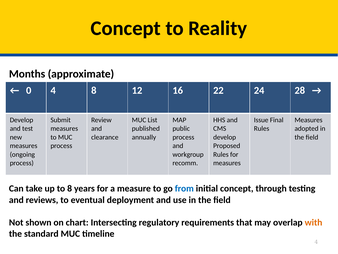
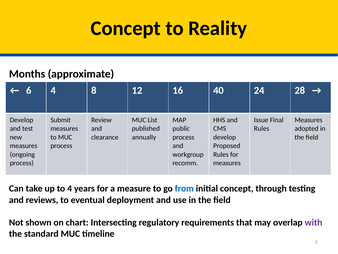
0: 0 -> 6 (29, 90)
22: 22 -> 40 (218, 90)
to 8: 8 -> 4 (70, 188)
with colour: orange -> purple (314, 222)
